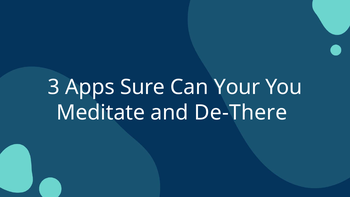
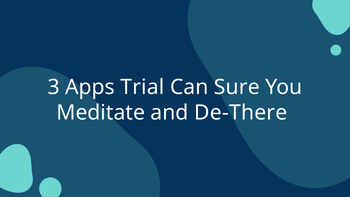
Sure: Sure -> Trial (142, 87)
Your: Your -> Sure (237, 87)
